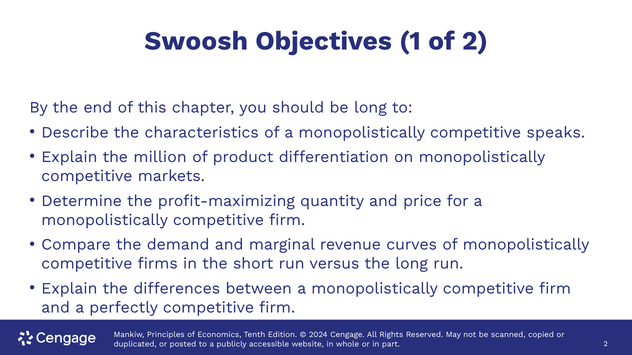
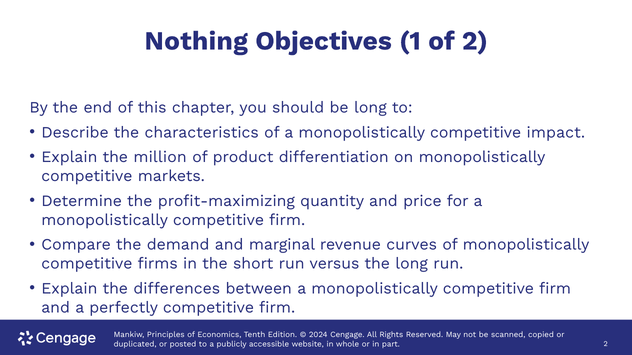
Swoosh: Swoosh -> Nothing (196, 41)
speaks: speaks -> impact (556, 132)
